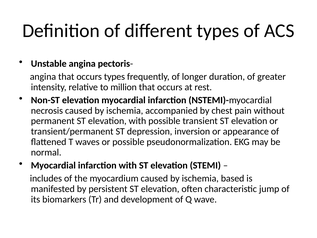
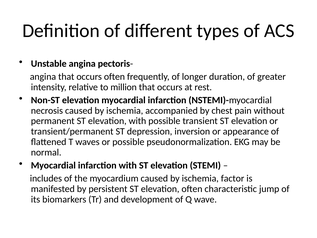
occurs types: types -> often (114, 77)
based: based -> factor (233, 178)
